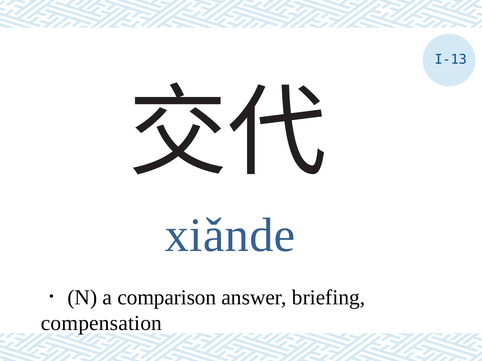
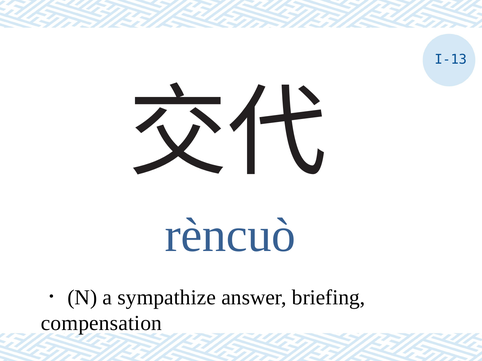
xiǎnde: xiǎnde -> rèncuò (230, 236)
comparison: comparison -> sympathize (167, 298)
